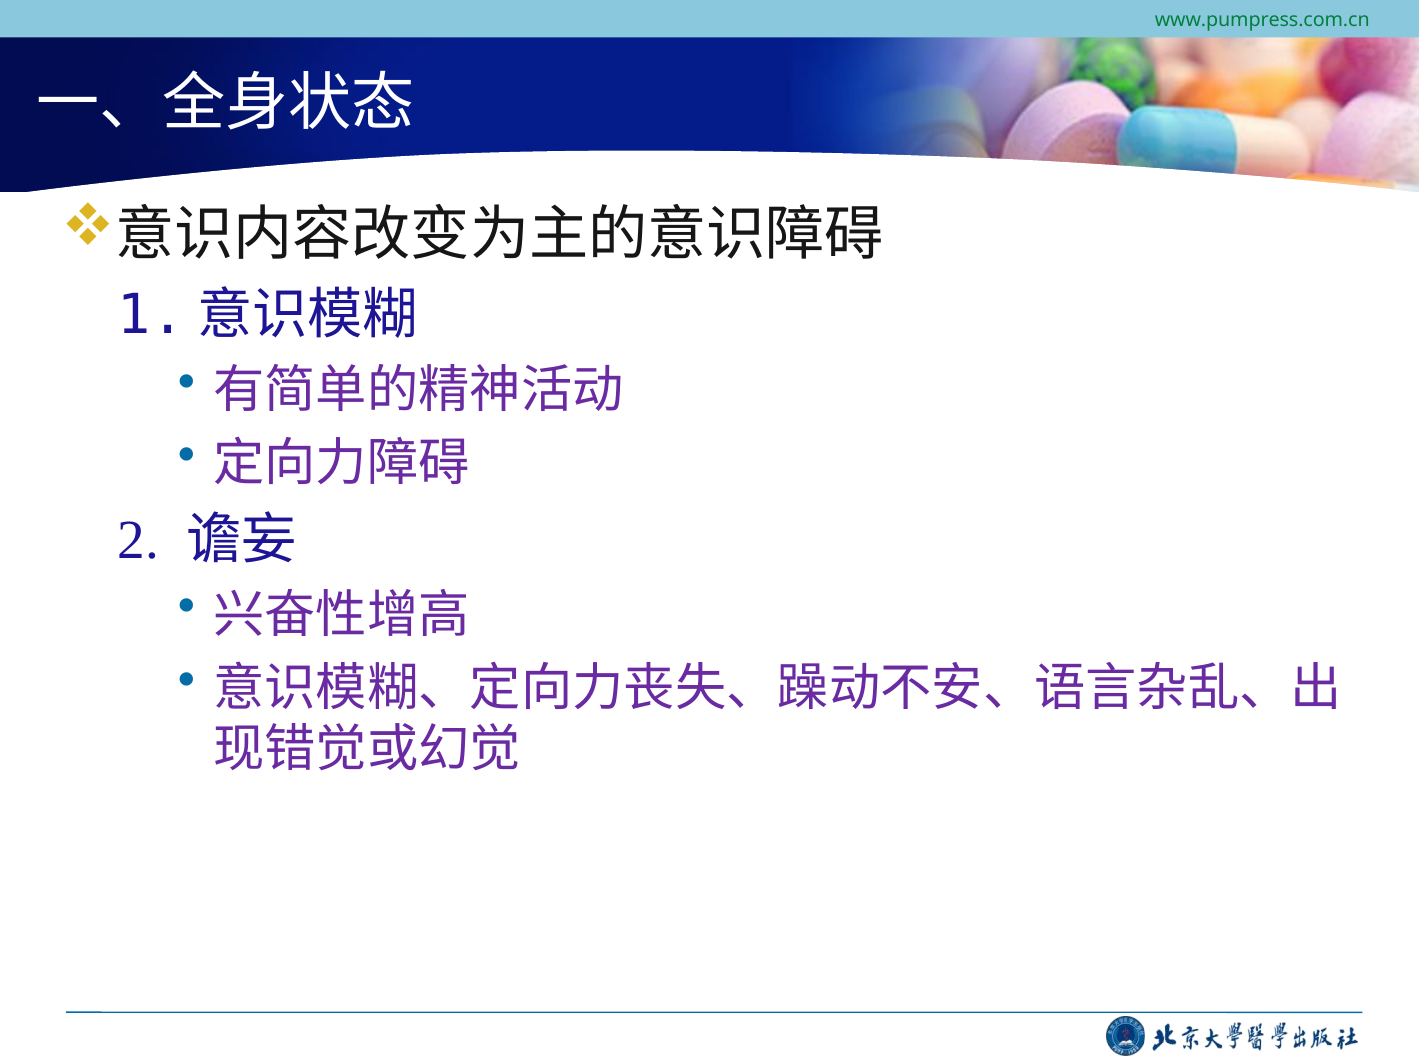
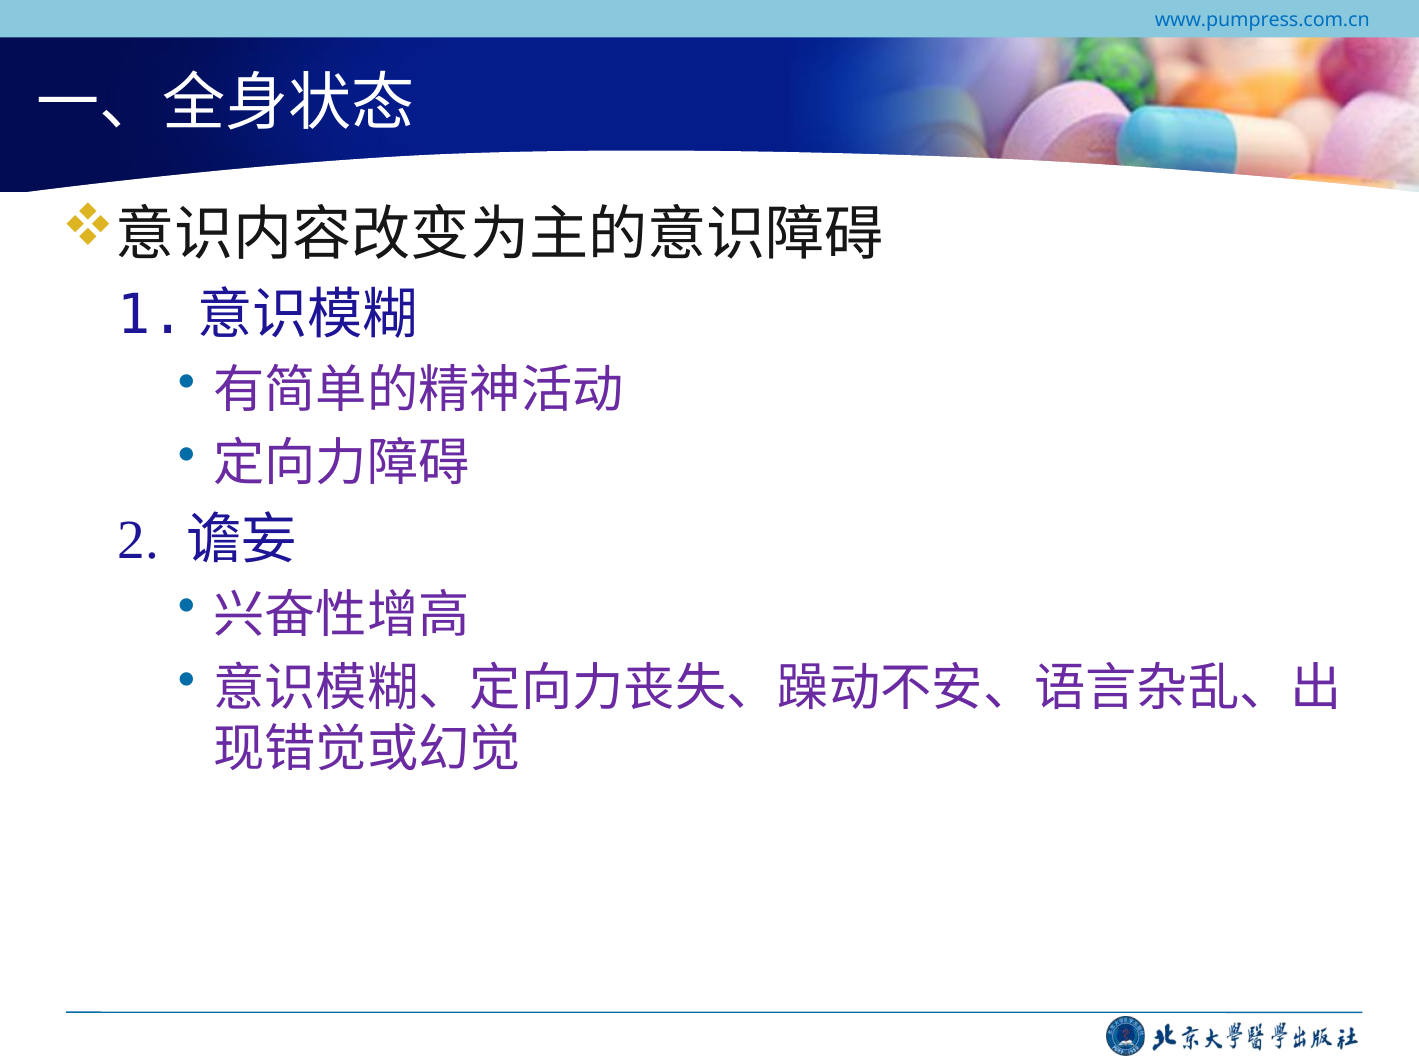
www.pumpress.com.cn colour: green -> blue (1262, 20)
